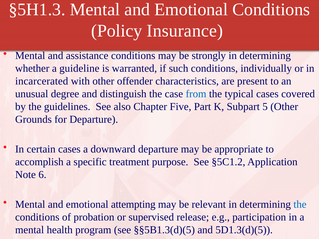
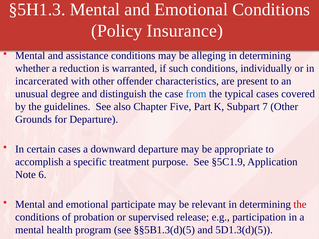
strongly: strongly -> alleging (209, 56)
guideline: guideline -> reduction (79, 68)
5: 5 -> 7 (265, 107)
§5C1.2: §5C1.2 -> §5C1.9 (228, 162)
attempting: attempting -> participate (133, 205)
the colour: blue -> red (300, 205)
